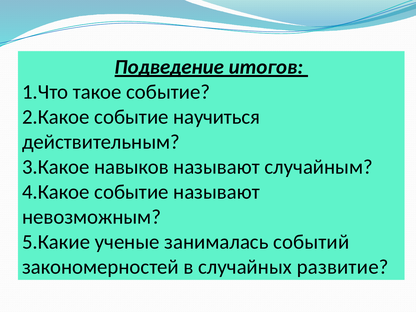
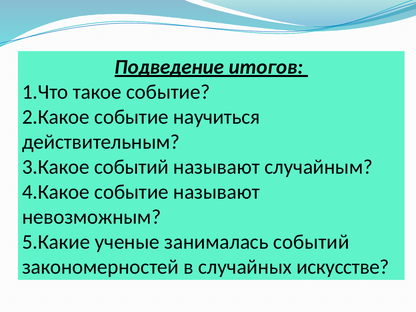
навыков: навыков -> событий (131, 167)
развитие: развитие -> искусстве (343, 267)
